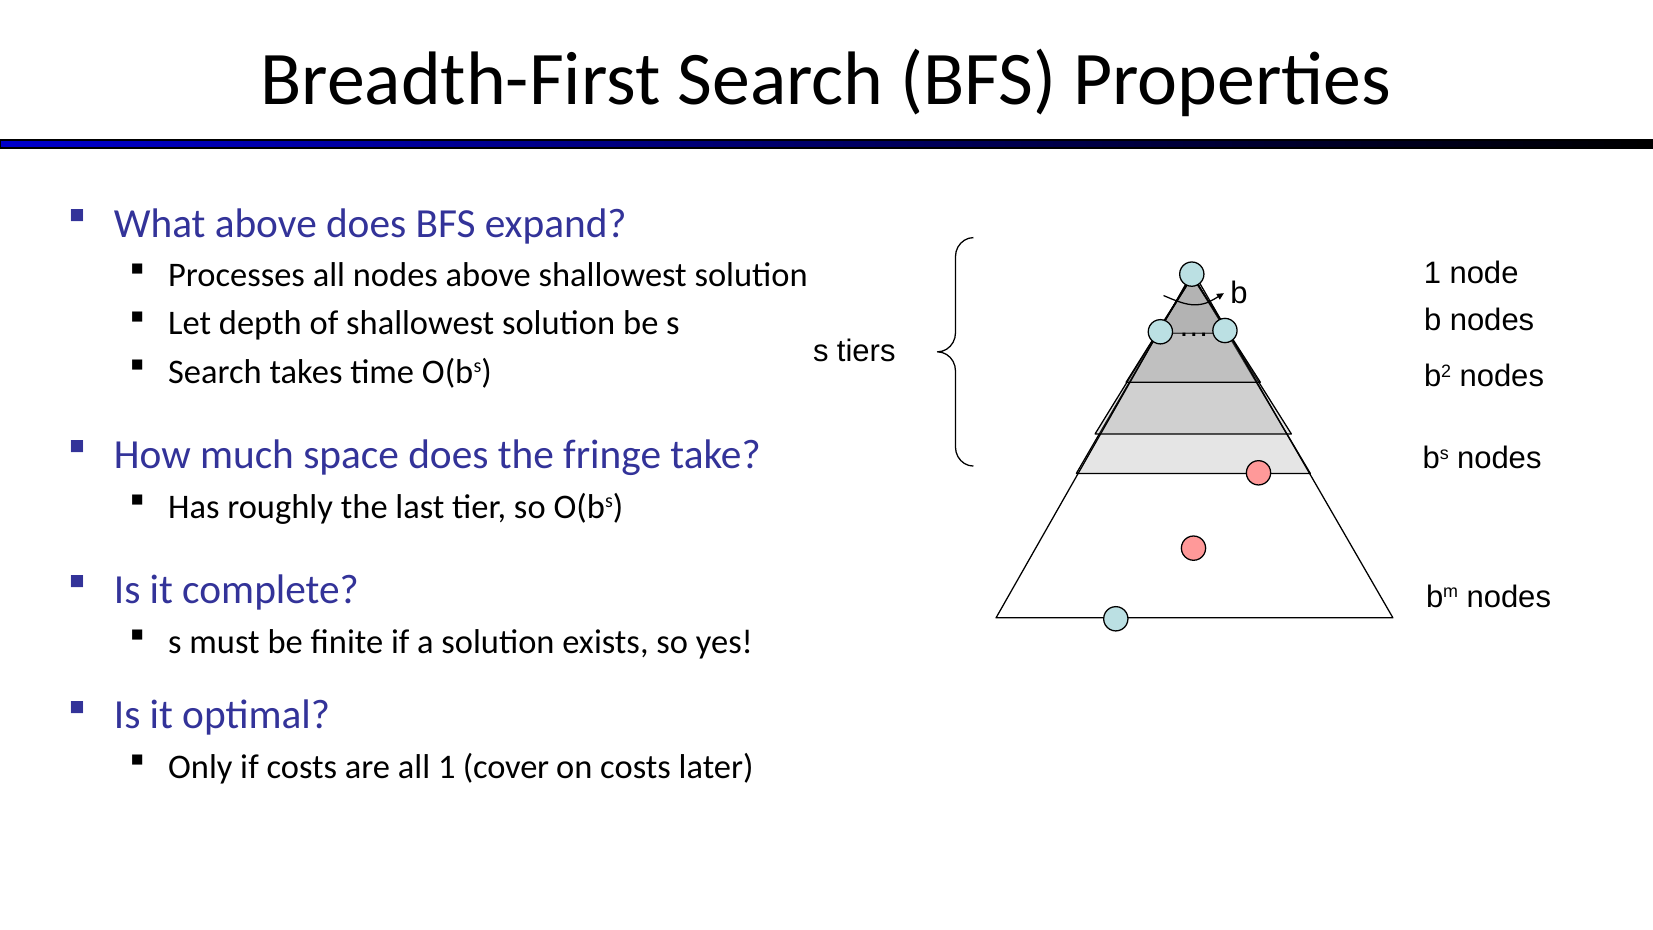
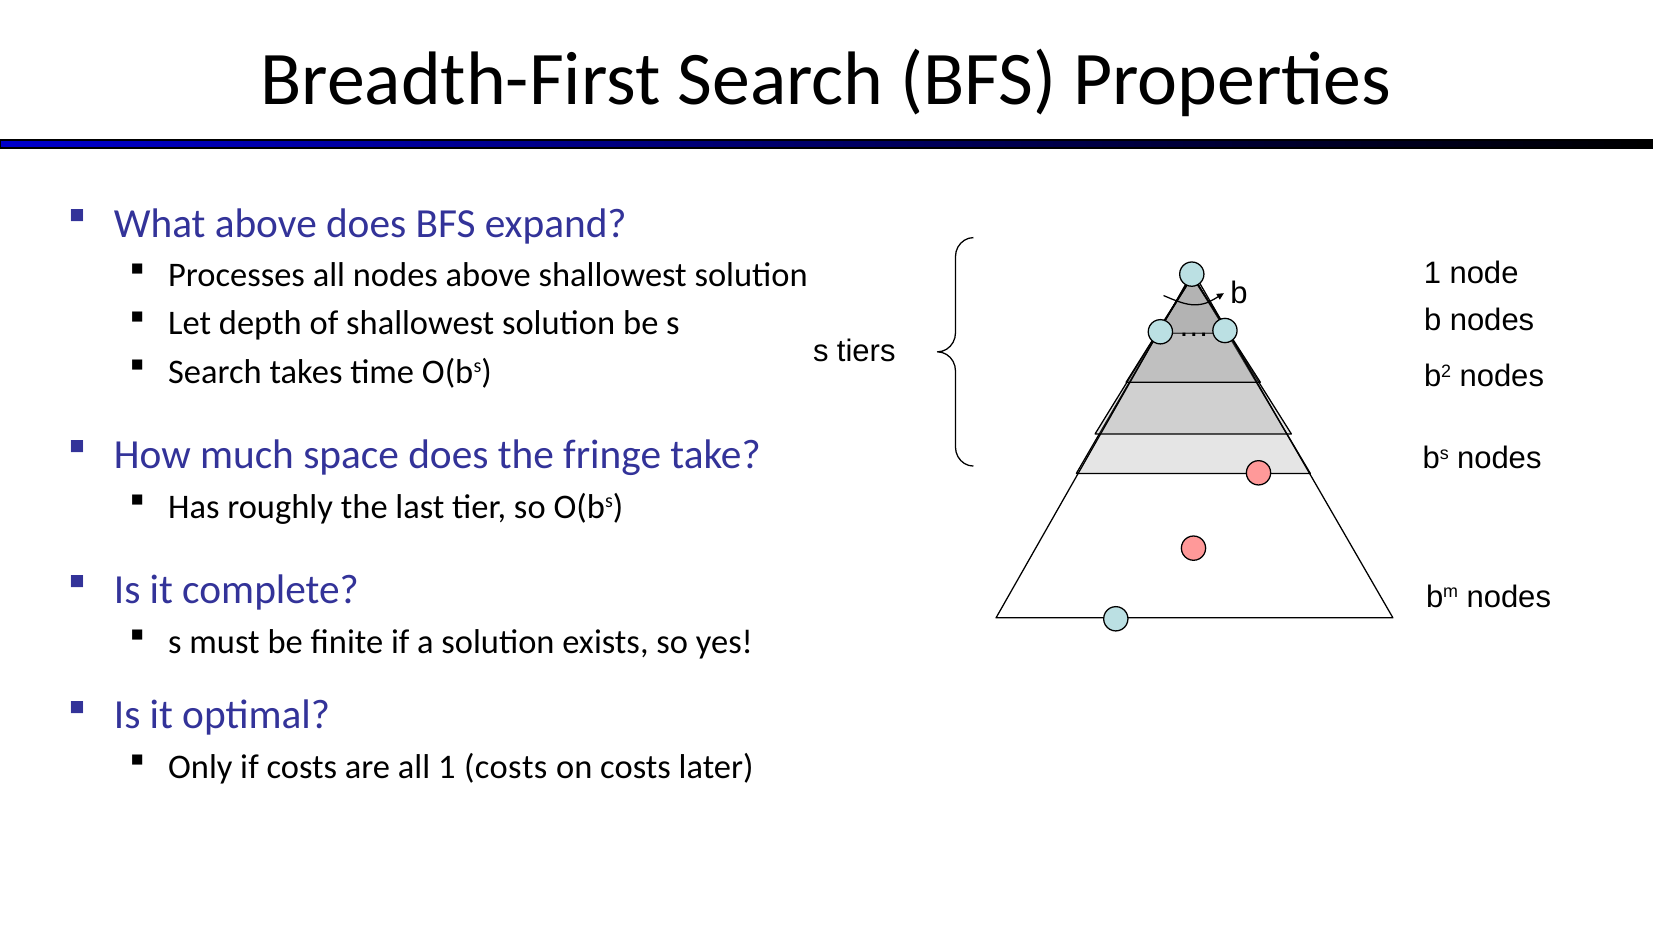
1 cover: cover -> costs (506, 767)
